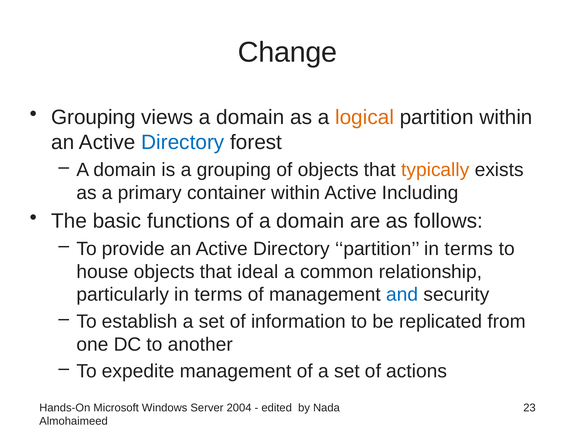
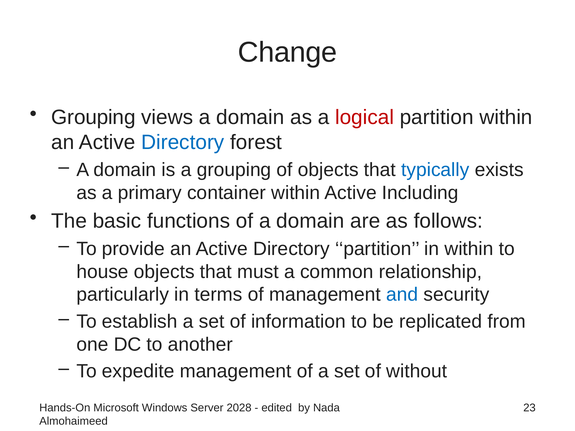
logical colour: orange -> red (365, 117)
typically colour: orange -> blue (435, 170)
partition in terms: terms -> within (469, 249)
ideal: ideal -> must (258, 272)
actions: actions -> without (417, 371)
2004: 2004 -> 2028 (239, 408)
